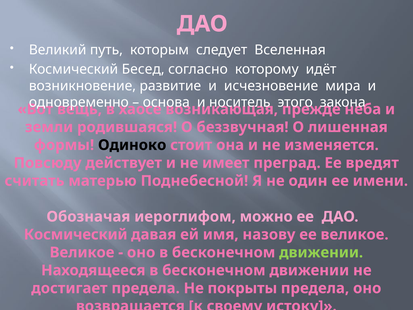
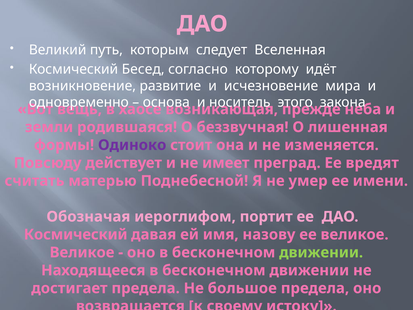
Одиноко colour: black -> purple (132, 145)
один: один -> умер (308, 181)
можно: можно -> портит (266, 216)
покрыты: покрыты -> большое (242, 288)
